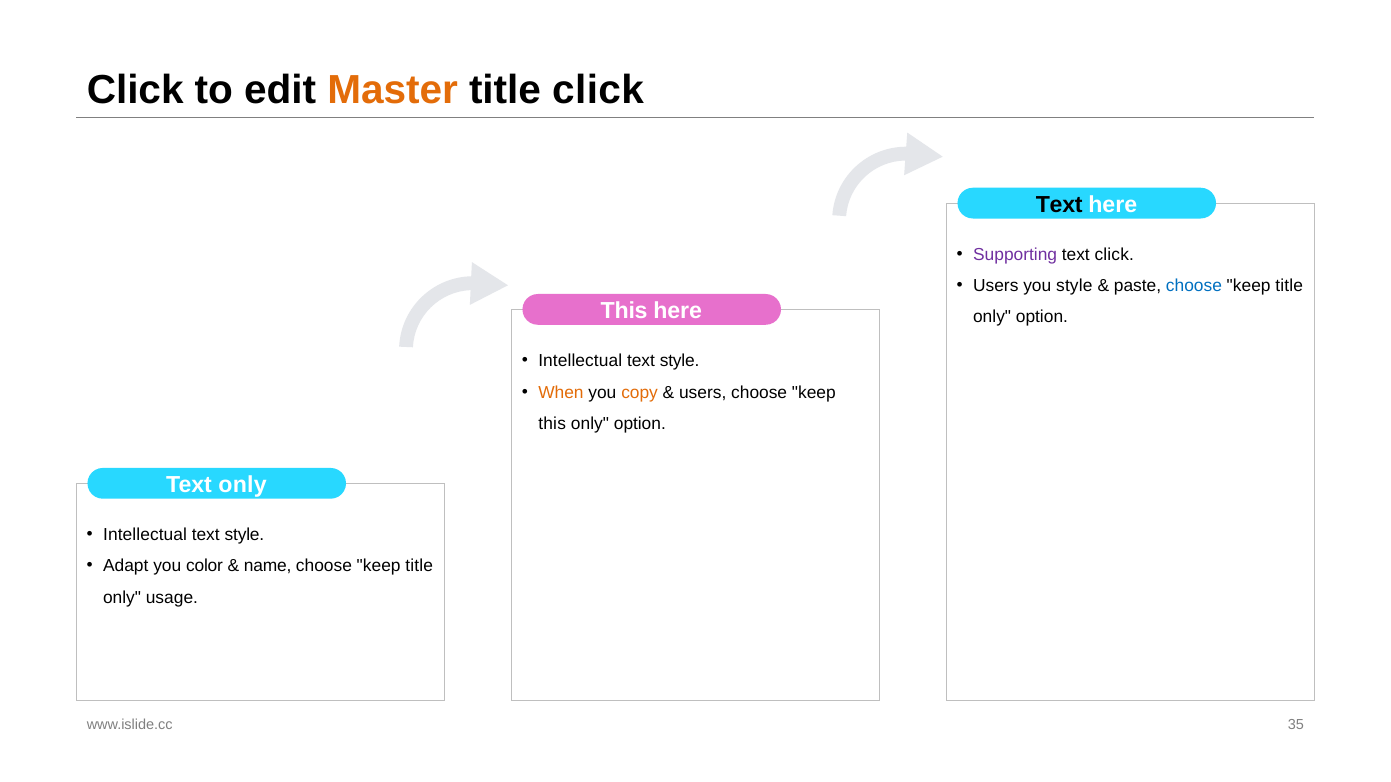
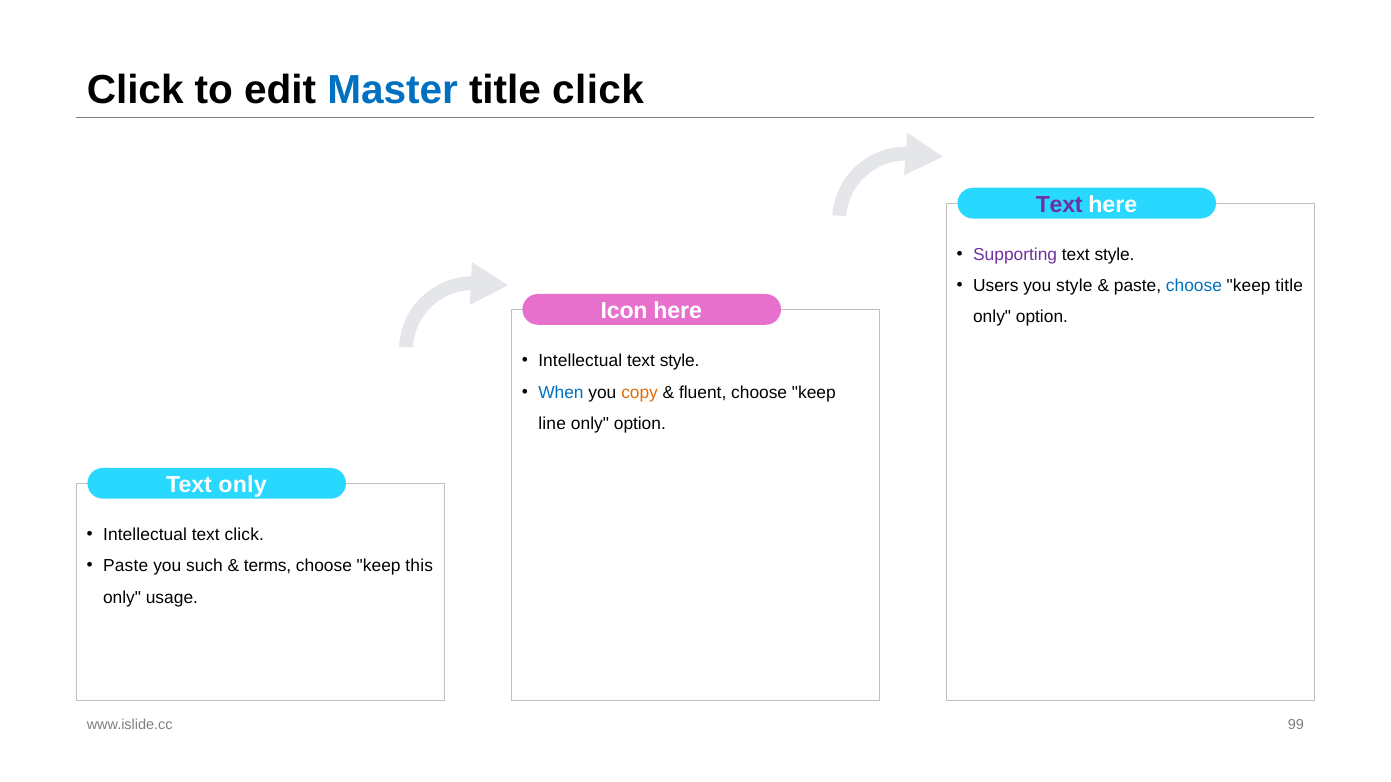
Master colour: orange -> blue (393, 90)
Text colour: black -> purple (1059, 205)
click: click -> style (1114, 255)
This: This -> Icon (624, 311)
When colour: orange -> blue (561, 393)
users: users -> fluent (703, 393)
this: this -> line (552, 424)
style: style -> click (244, 535)
Adapt: Adapt -> Paste (126, 566)
color: color -> such (204, 566)
name: name -> terms (268, 566)
title: title -> this (419, 566)
35: 35 -> 99 (1296, 725)
